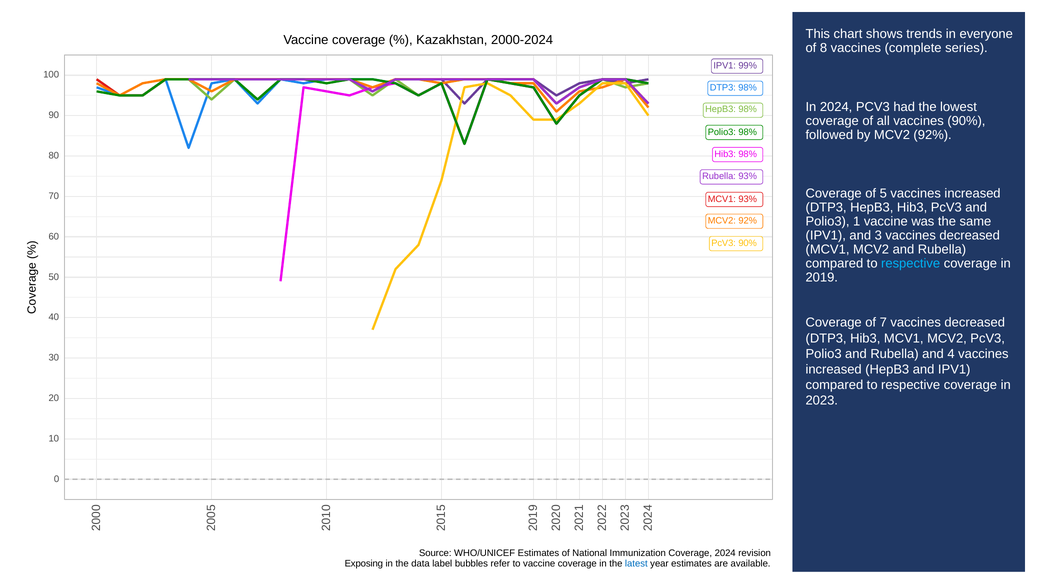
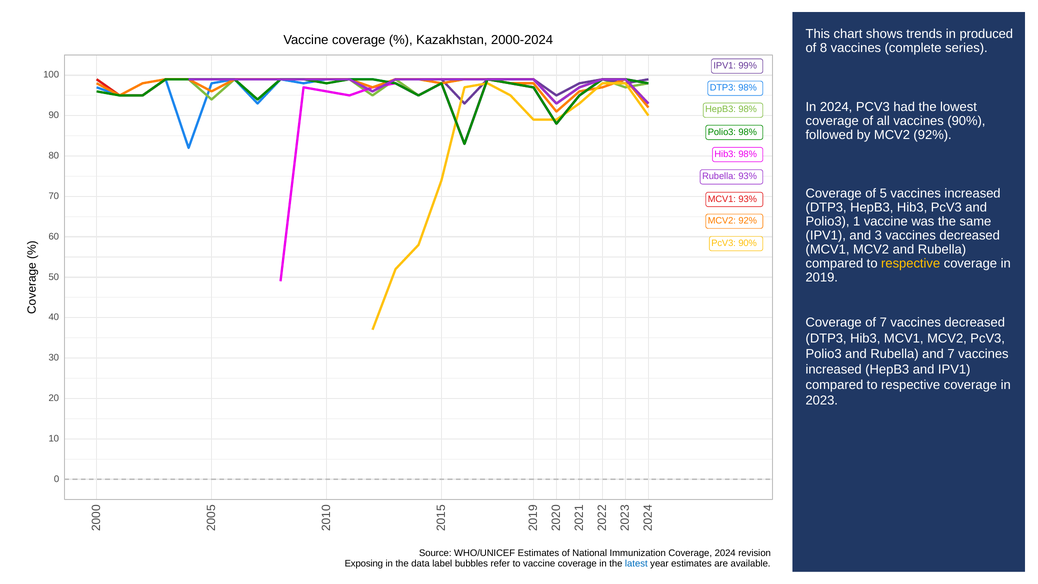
everyone: everyone -> produced (986, 34)
respective colour: light blue -> yellow (911, 264)
and 4: 4 -> 7 (951, 354)
